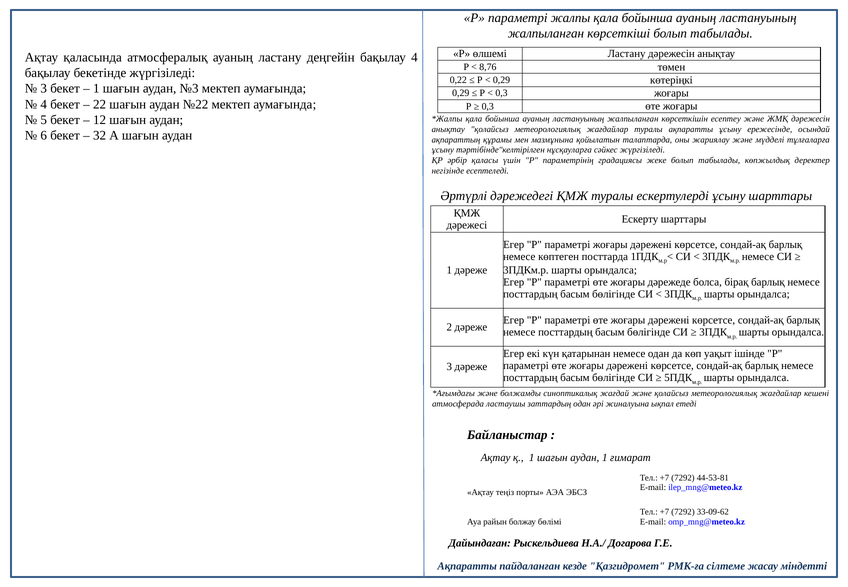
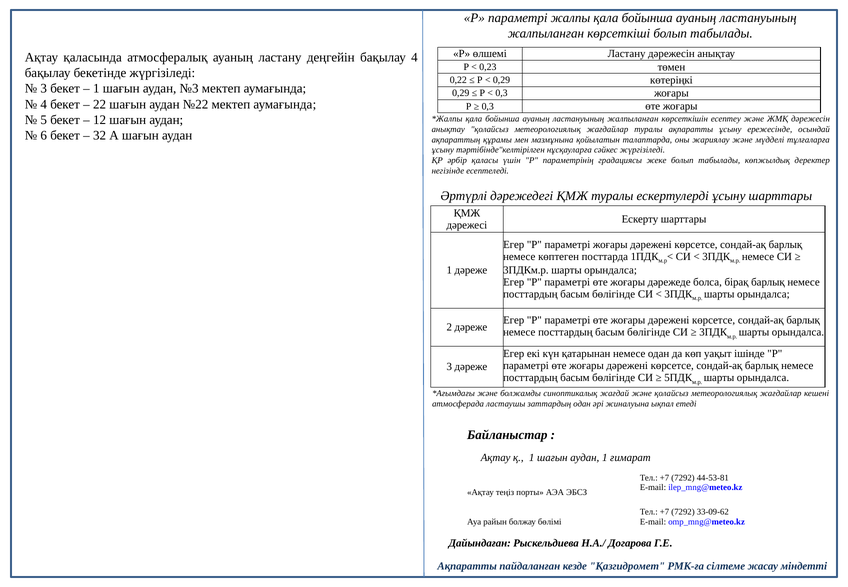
8,76: 8,76 -> 0,23 (488, 67)
